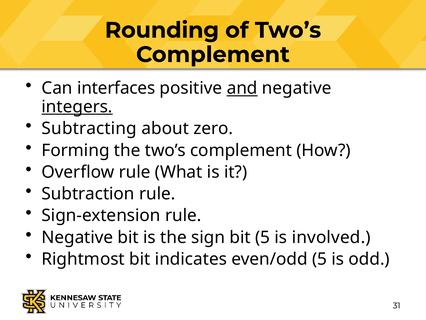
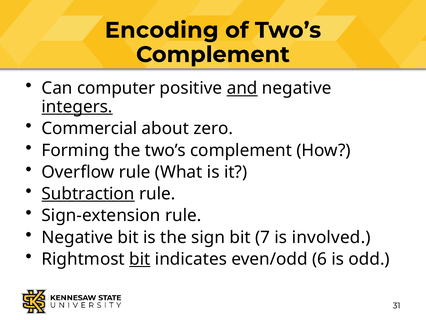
Rounding: Rounding -> Encoding (162, 30)
interfaces: interfaces -> computer (116, 88)
Subtracting: Subtracting -> Commercial (89, 128)
Subtraction underline: none -> present (88, 194)
bit 5: 5 -> 7 (263, 237)
bit underline: none -> present (140, 259)
even/odd 5: 5 -> 6 (320, 259)
